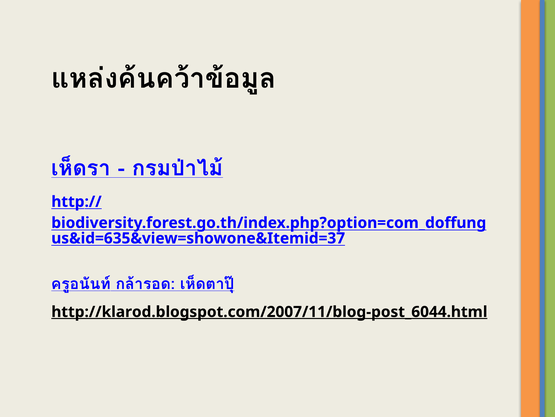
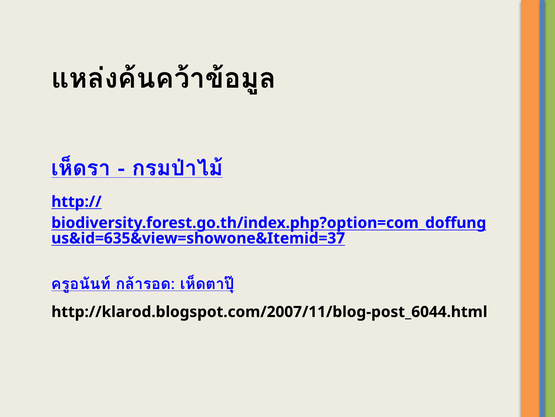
http://klarod.blogspot.com/2007/11/blog-post_6044.html underline: present -> none (269, 311)
